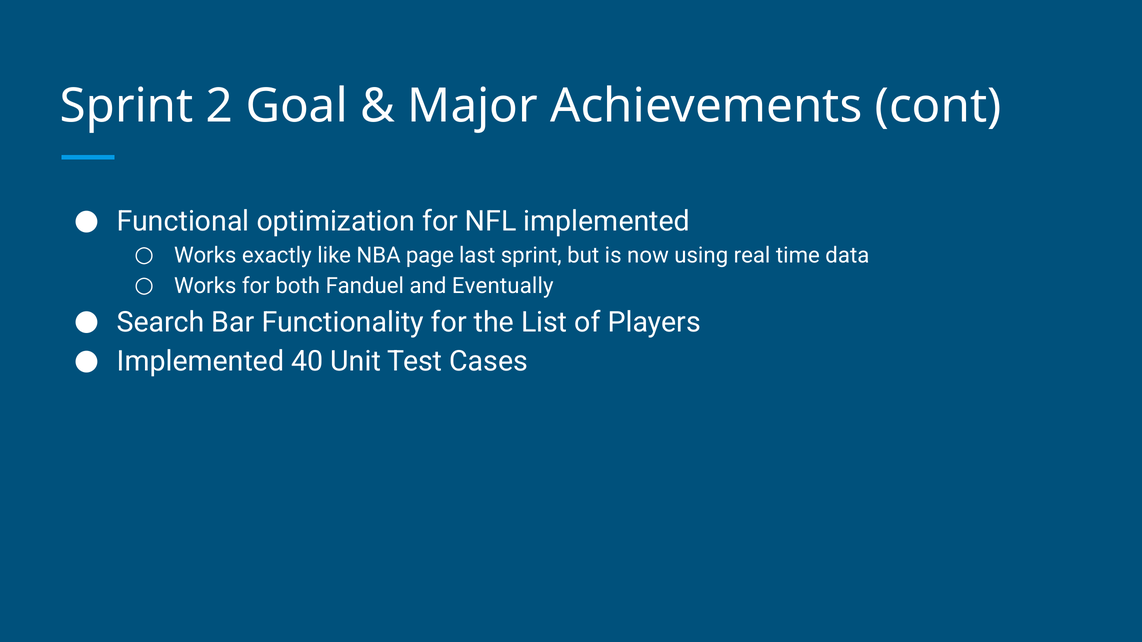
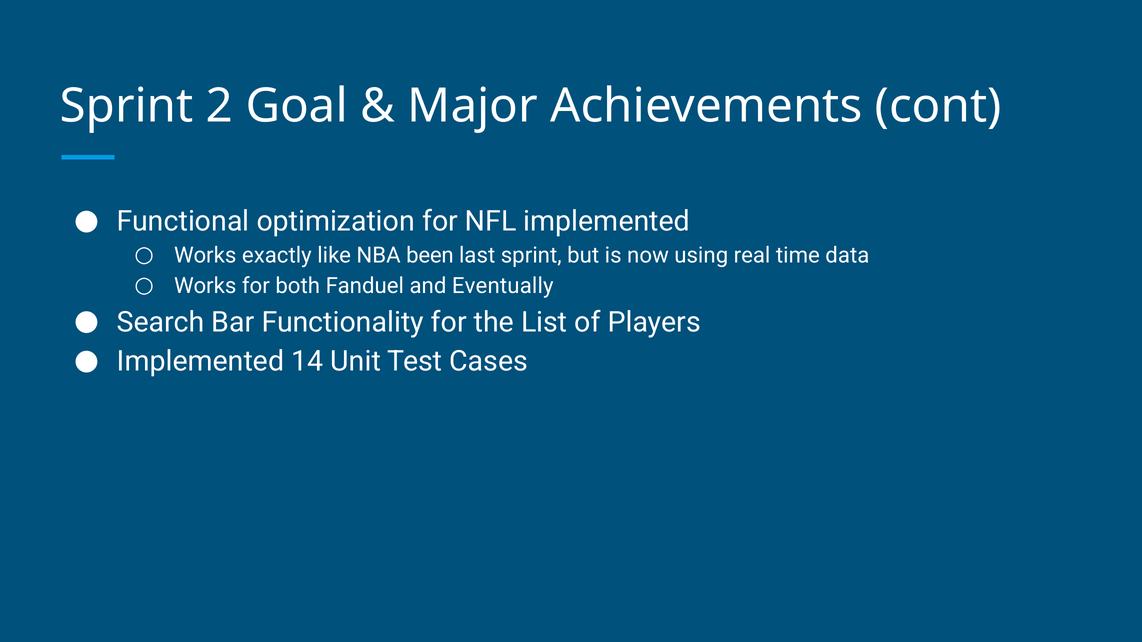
page: page -> been (430, 256)
40: 40 -> 14 (307, 362)
